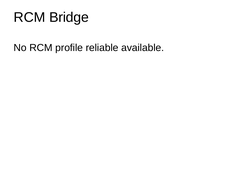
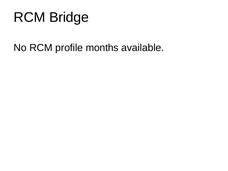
reliable: reliable -> months (102, 48)
